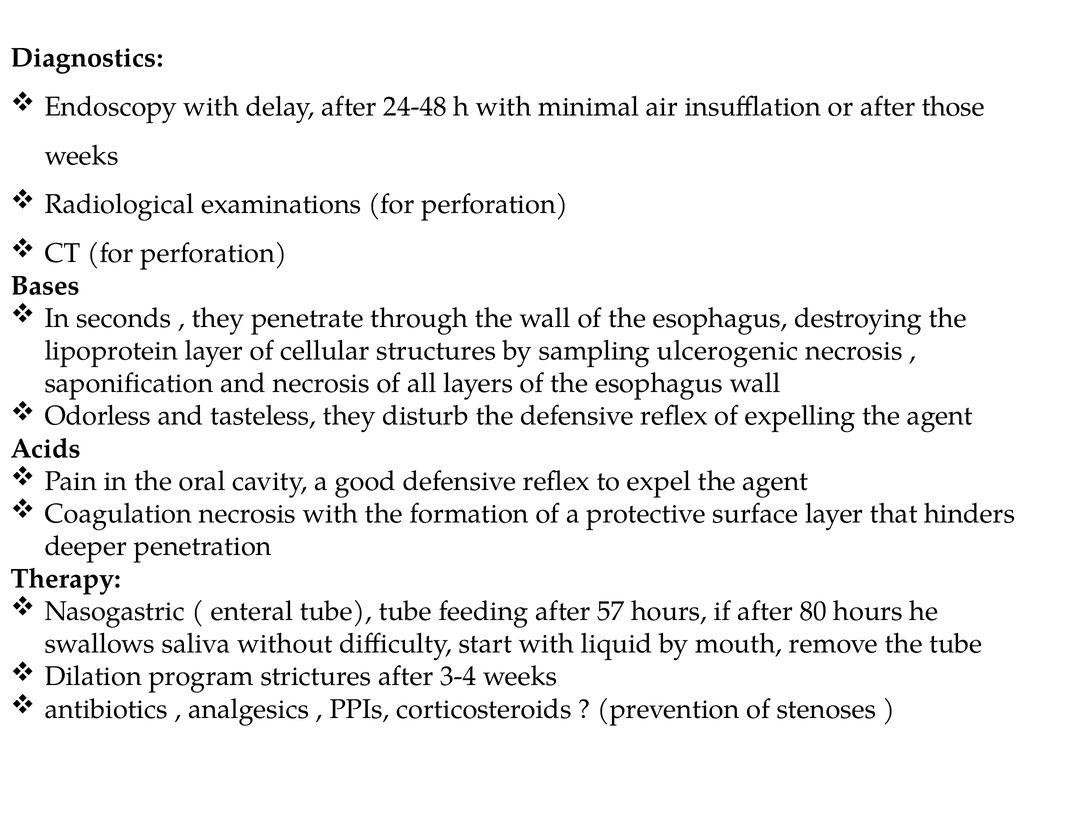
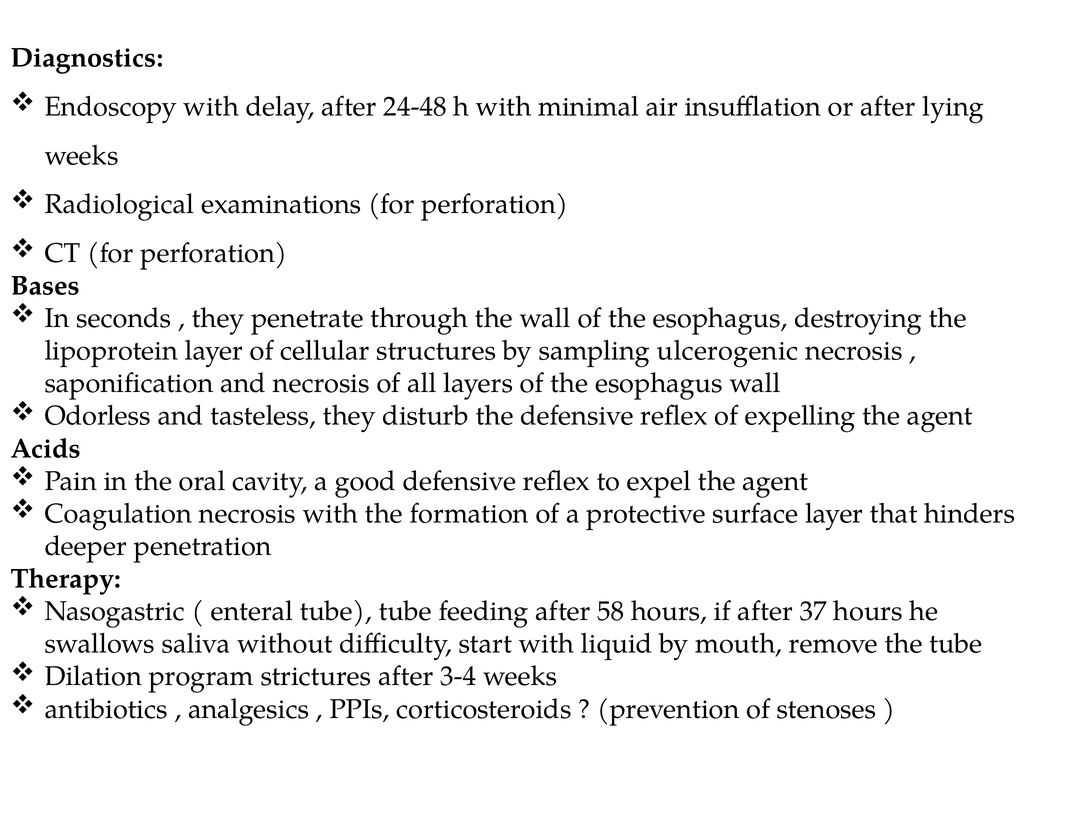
those: those -> lying (953, 107)
57: 57 -> 58 (611, 611)
80: 80 -> 37 (813, 611)
